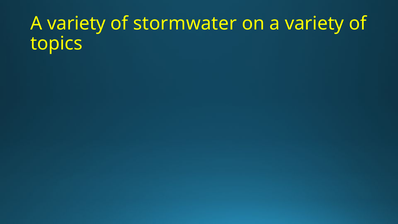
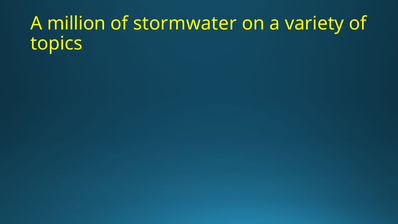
variety: variety -> million (76, 23)
